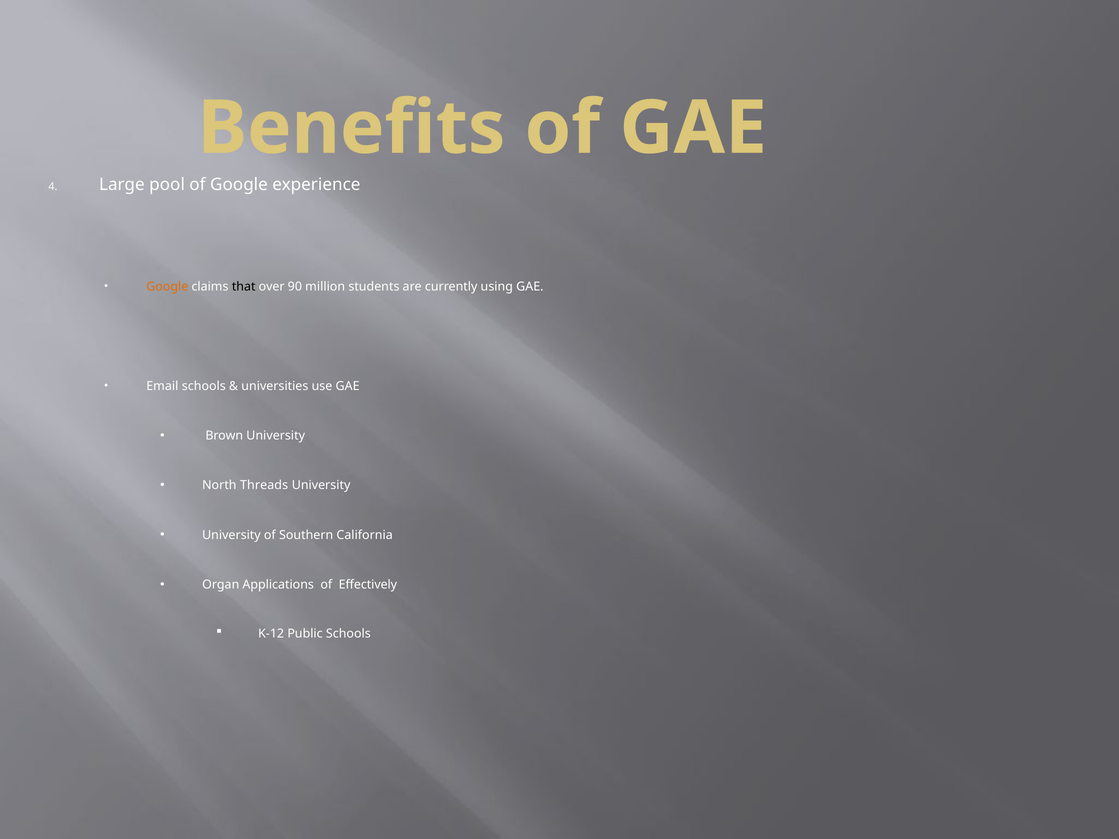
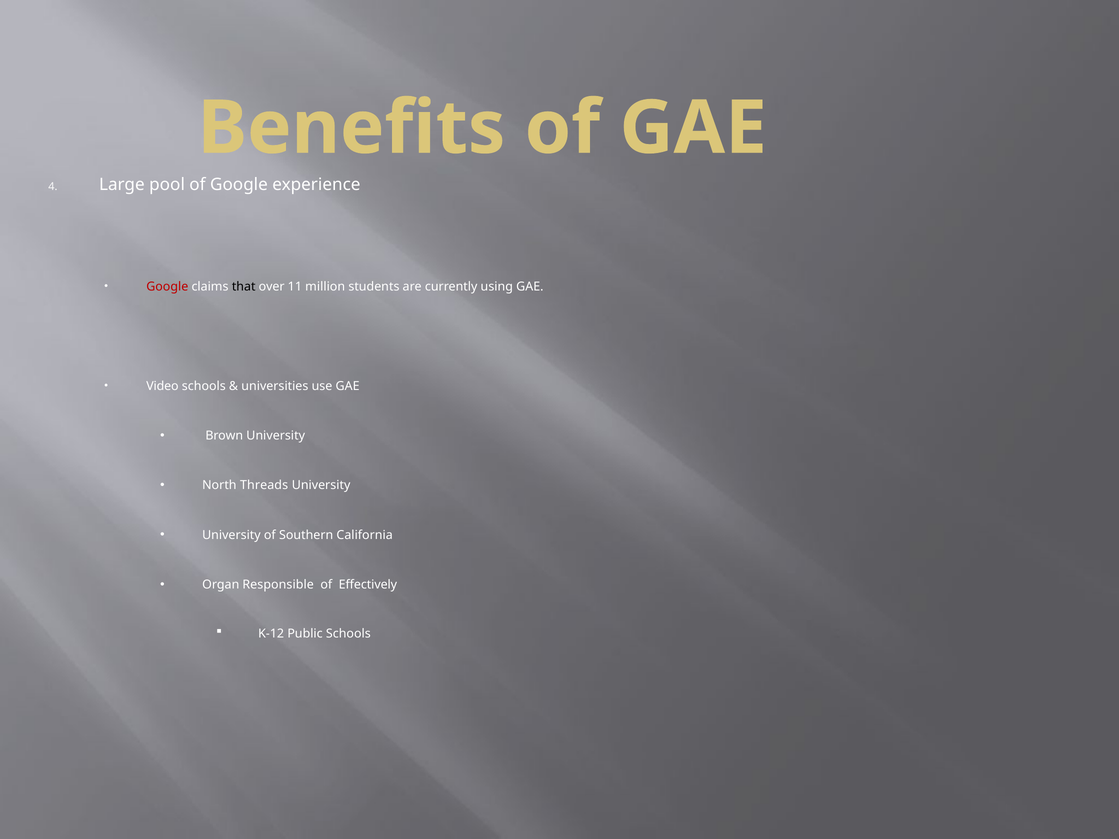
Google colour: orange -> red (167, 287)
90: 90 -> 11 (295, 287)
Email: Email -> Video (162, 386)
Applications: Applications -> Responsible (278, 585)
